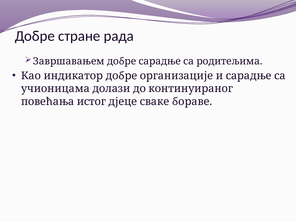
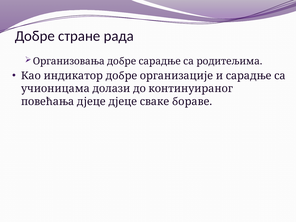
Завршавањем: Завршавањем -> Организовања (69, 61)
повећања истог: истог -> дјеце (91, 102)
